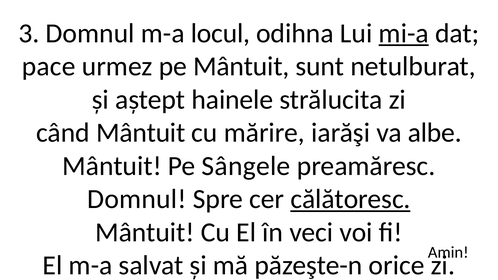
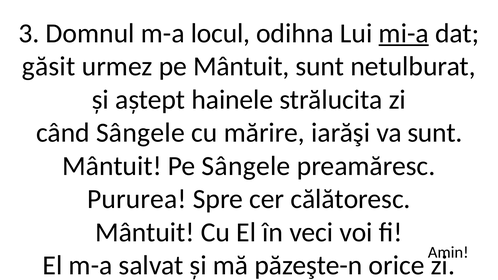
pace: pace -> găsit (49, 66)
când Mântuit: Mântuit -> Sângele (140, 133)
va albe: albe -> sunt (435, 133)
Domnul: Domnul -> Pururea (137, 199)
călătoresc underline: present -> none (351, 199)
